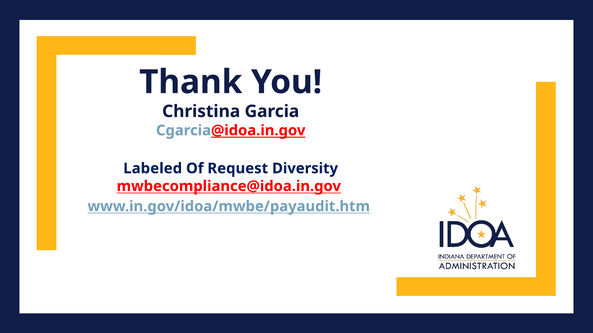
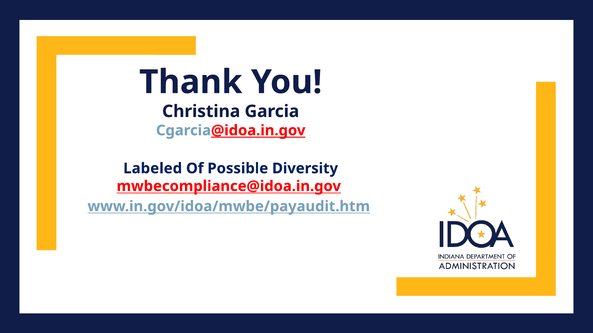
Request: Request -> Possible (238, 169)
